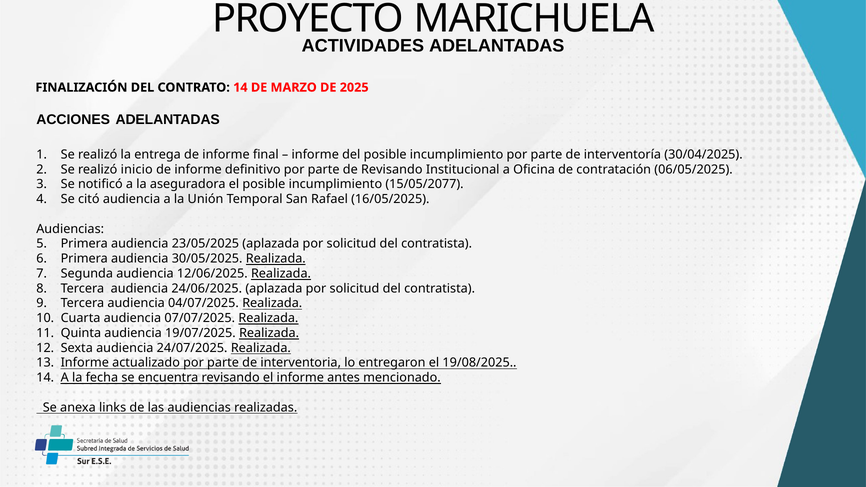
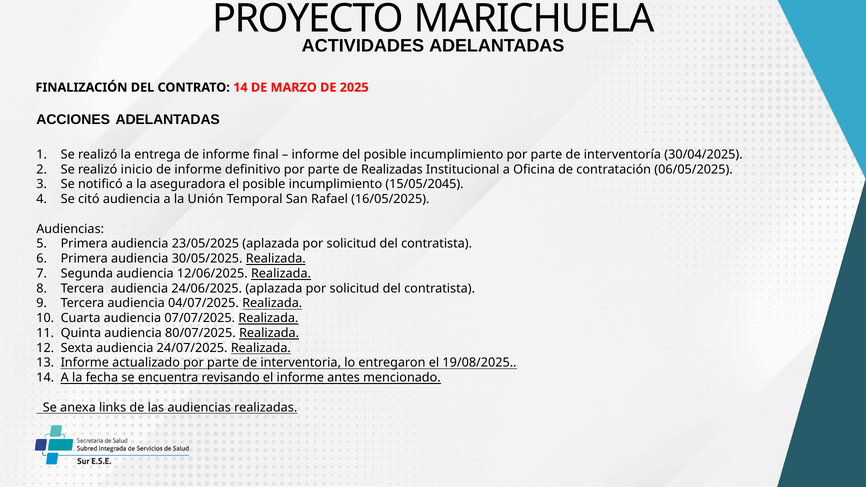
de Revisando: Revisando -> Realizadas (392, 169)
15/05/2077: 15/05/2077 -> 15/05/2045 (425, 184)
19/07/2025: 19/07/2025 -> 80/07/2025 (200, 333)
